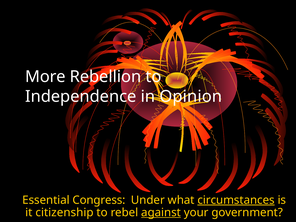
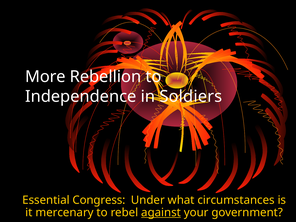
Opinion: Opinion -> Soldiers (191, 96)
circumstances underline: present -> none (236, 200)
citizenship: citizenship -> mercenary (65, 213)
